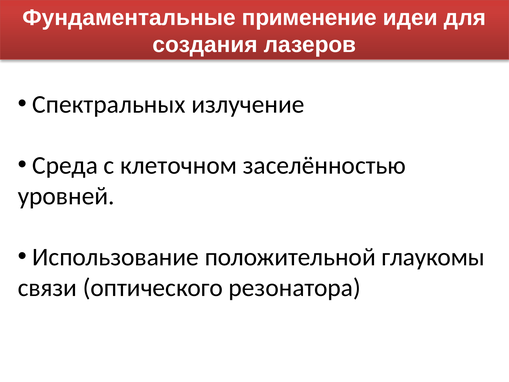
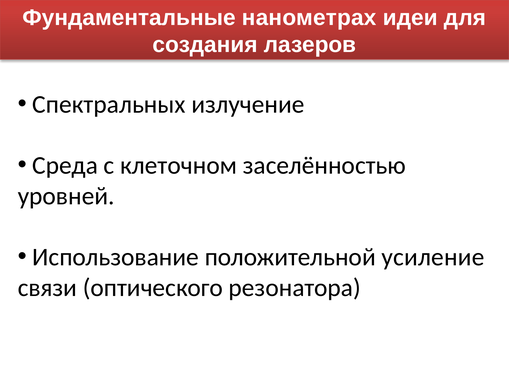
применение: применение -> нанометрах (309, 18)
глаукомы: глаукомы -> усиление (433, 257)
